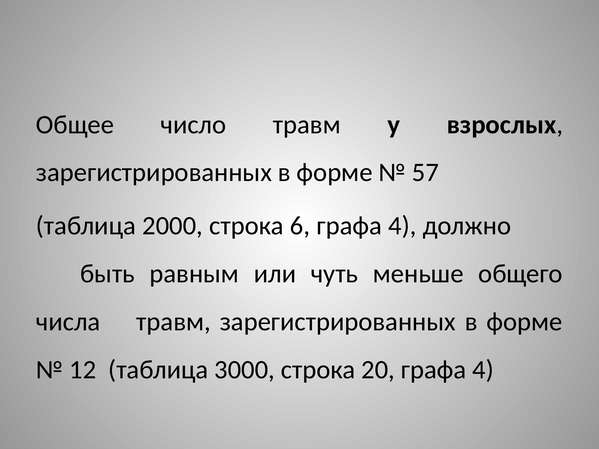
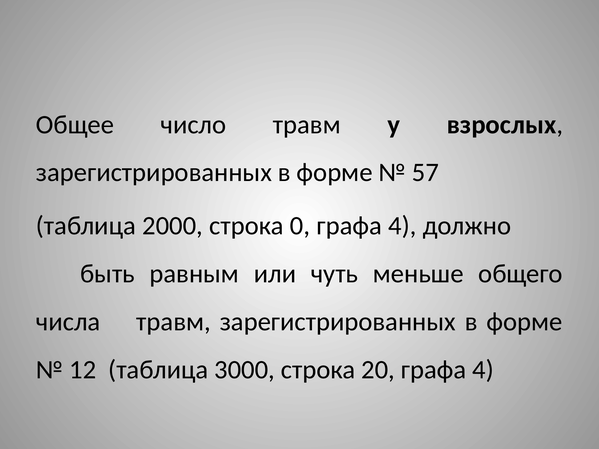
6: 6 -> 0 (300, 226)
